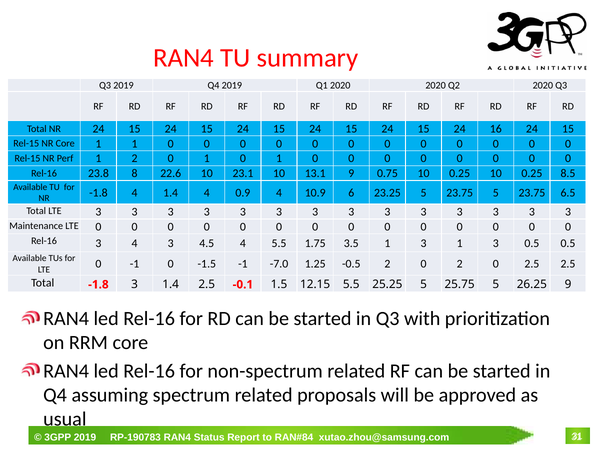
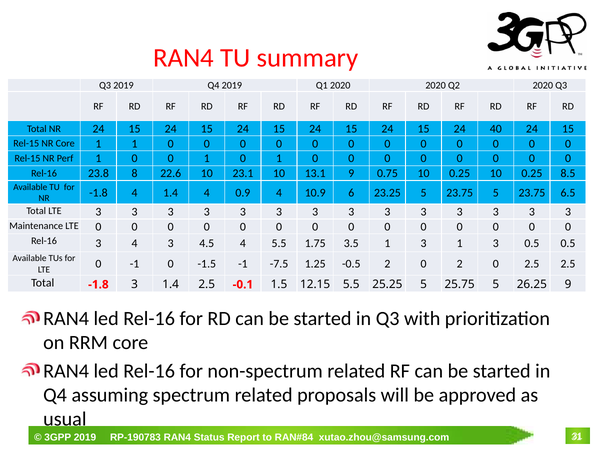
16: 16 -> 40 (496, 129)
Perf 1 2: 2 -> 0 (135, 159)
-7.0: -7.0 -> -7.5 (279, 264)
